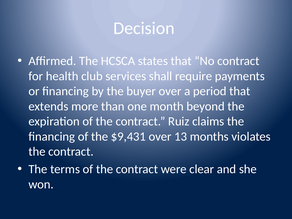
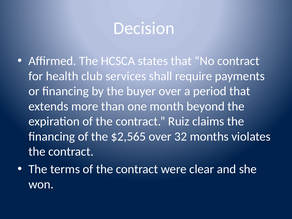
$9,431: $9,431 -> $2,565 (128, 136)
13: 13 -> 32 (181, 136)
